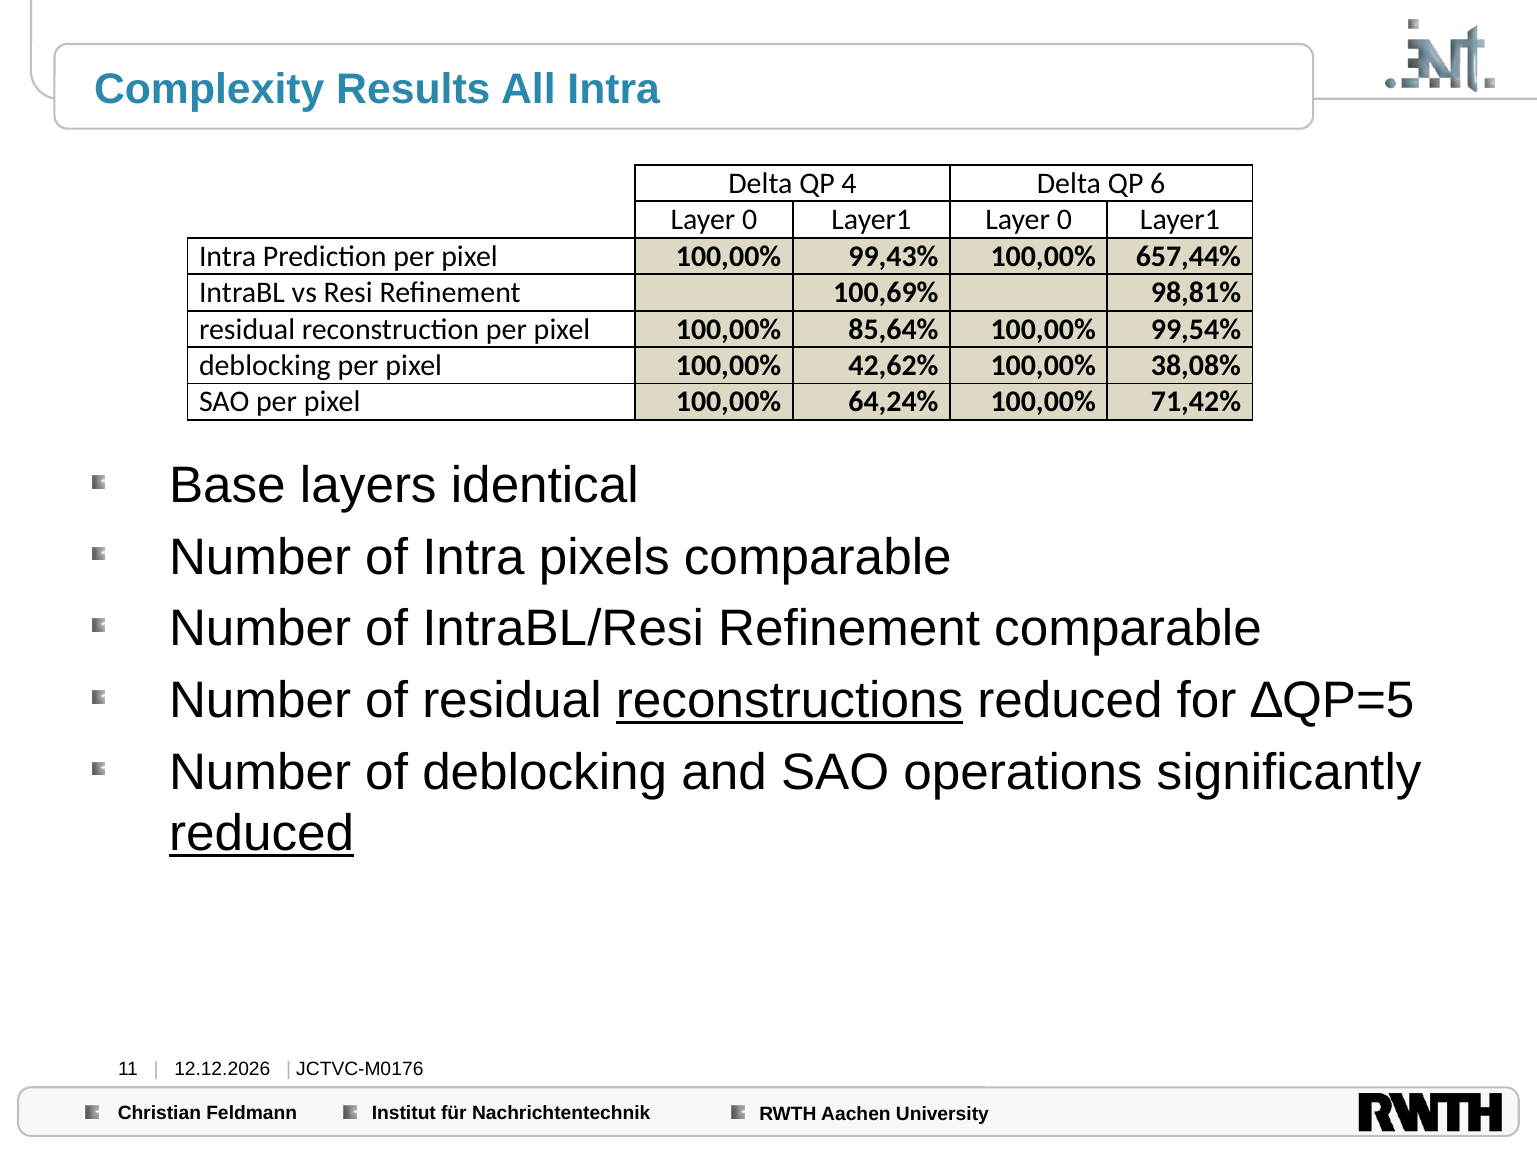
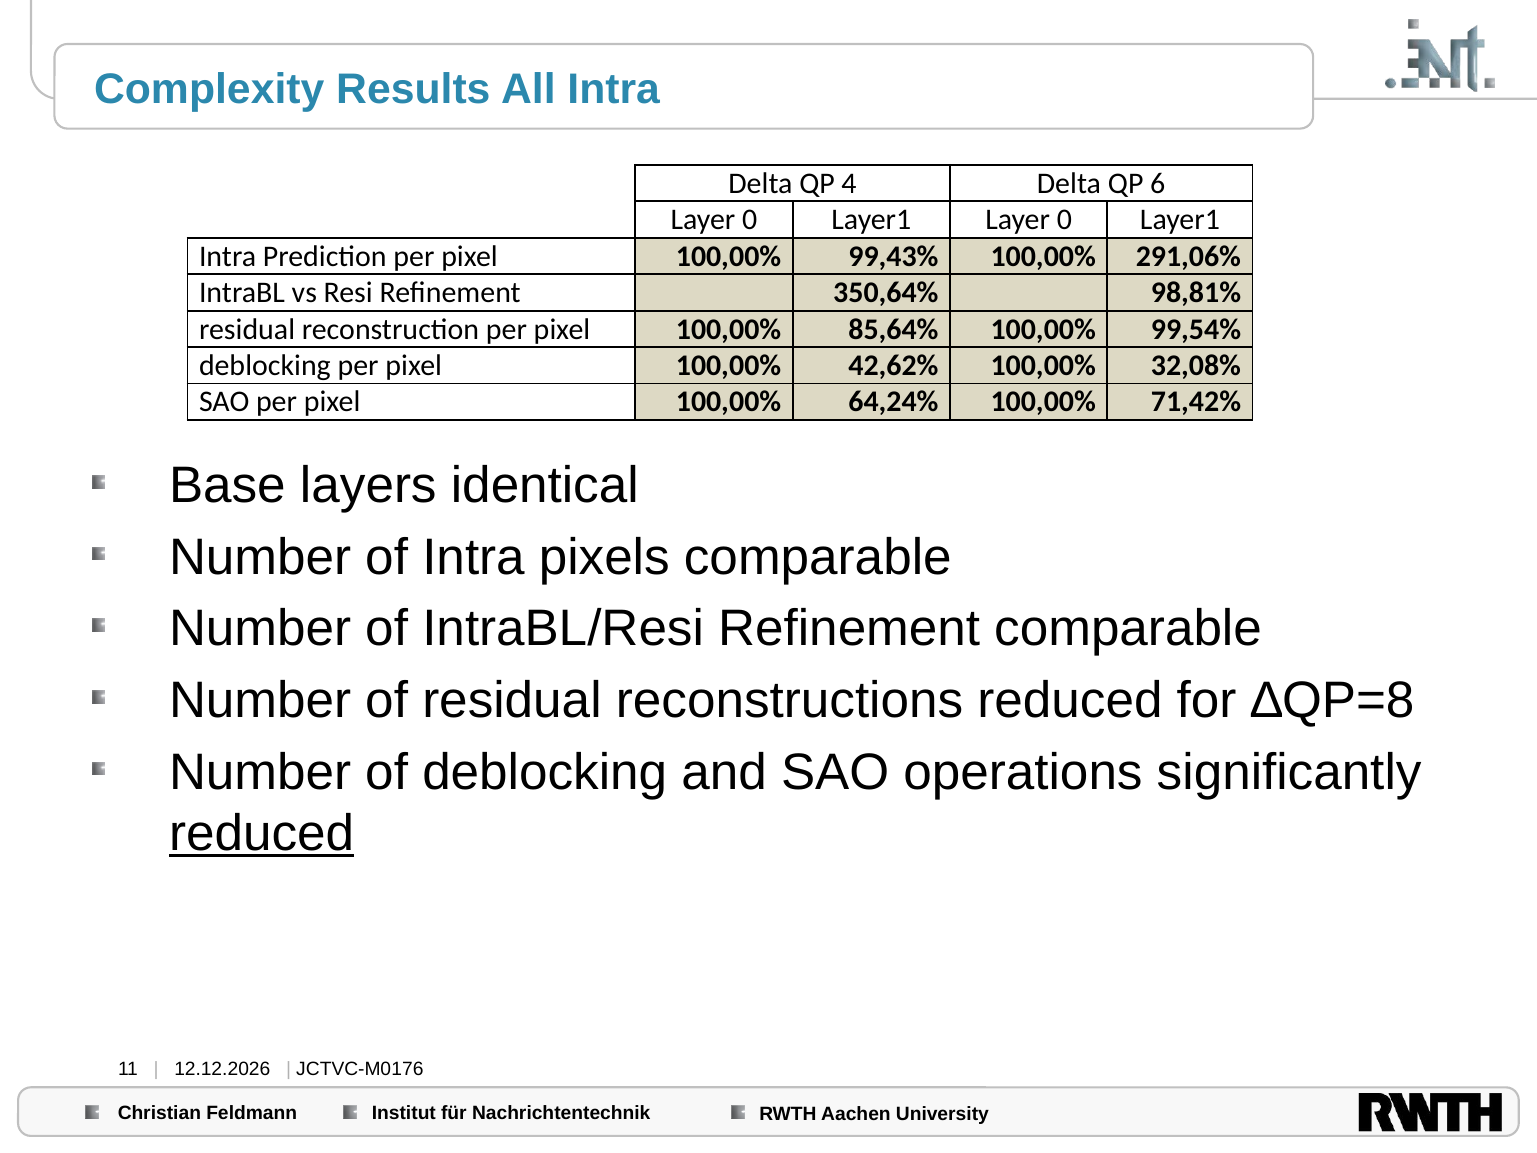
657,44%: 657,44% -> 291,06% (1188, 256)
100,69%: 100,69% -> 350,64% (886, 293)
38,08%: 38,08% -> 32,08% (1196, 366)
reconstructions underline: present -> none (790, 700)
∆QP=5: ∆QP=5 -> ∆QP=8 (1333, 700)
